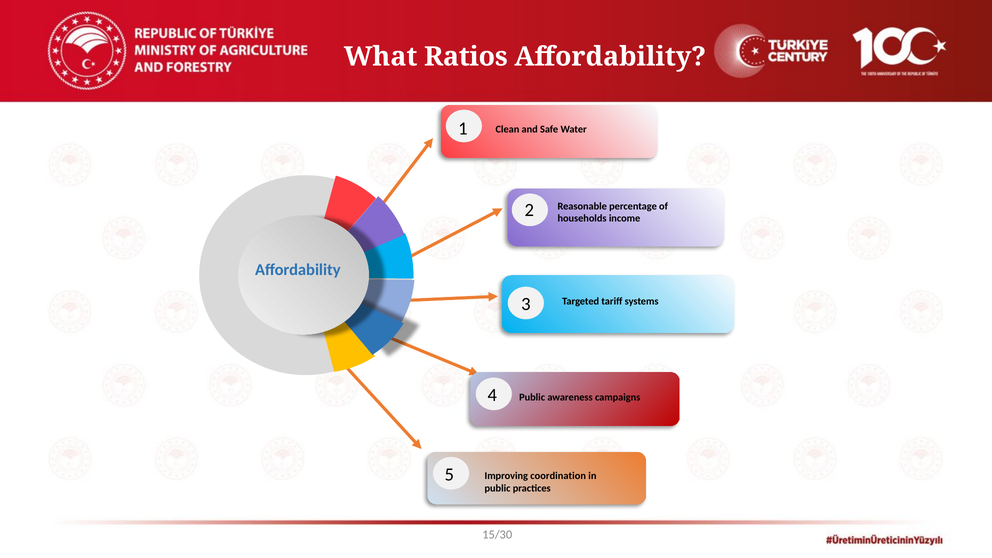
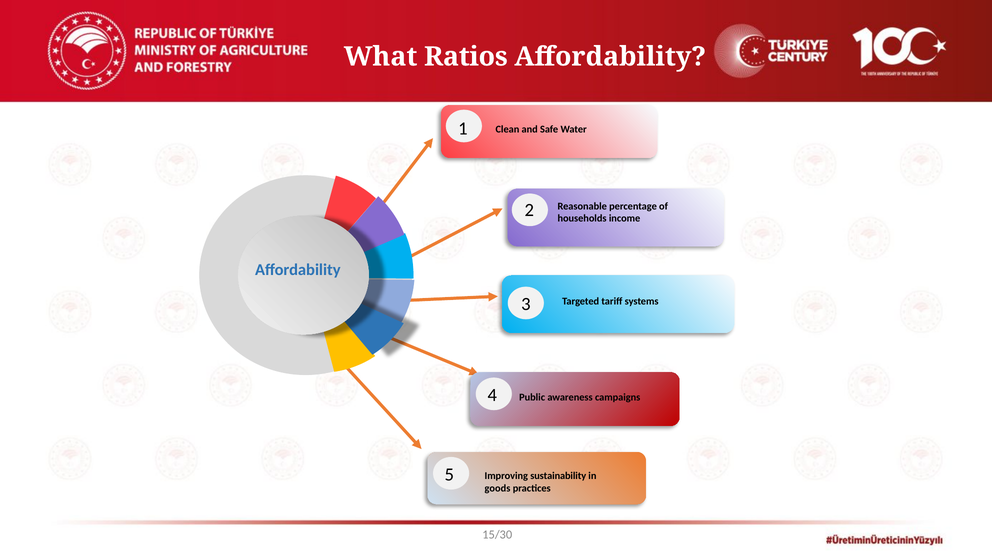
coordination: coordination -> sustainability (558, 476)
public: public -> goods (497, 488)
